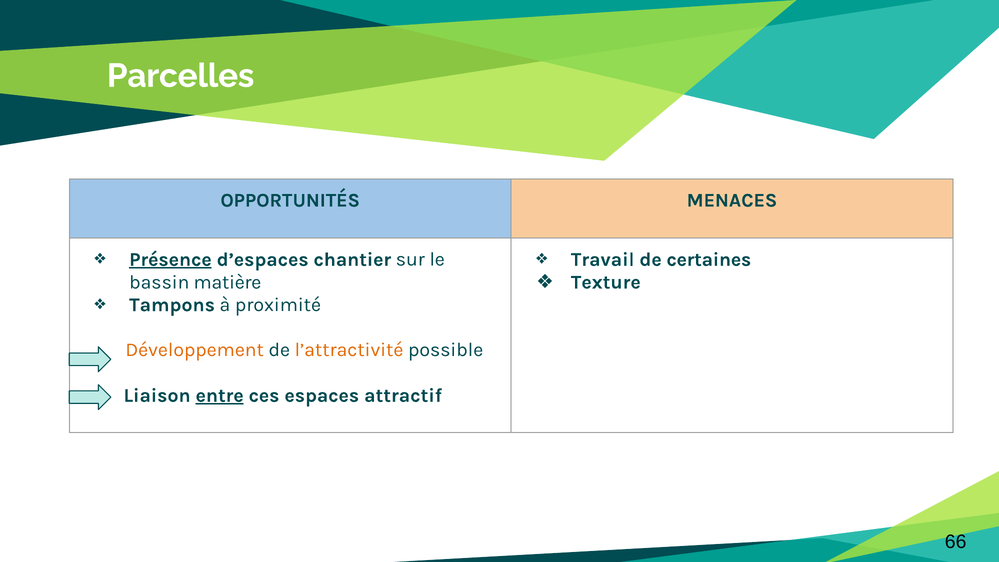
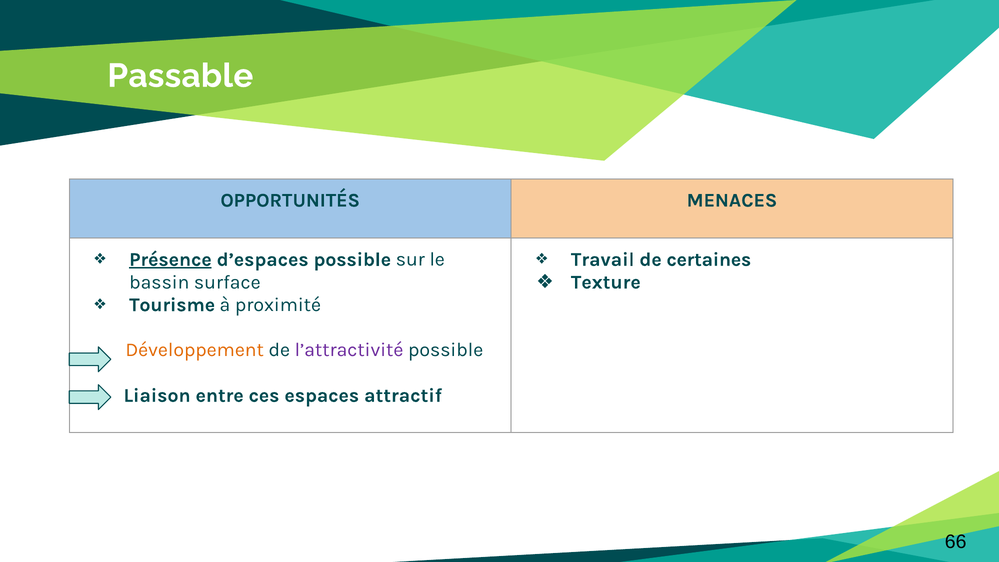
Parcelles: Parcelles -> Passable (180, 76)
d’espaces chantier: chantier -> possible (352, 259)
matière: matière -> surface (227, 282)
Tampons: Tampons -> Tourisme (172, 305)
l’attractivité colour: orange -> purple (349, 350)
entre underline: present -> none (220, 395)
